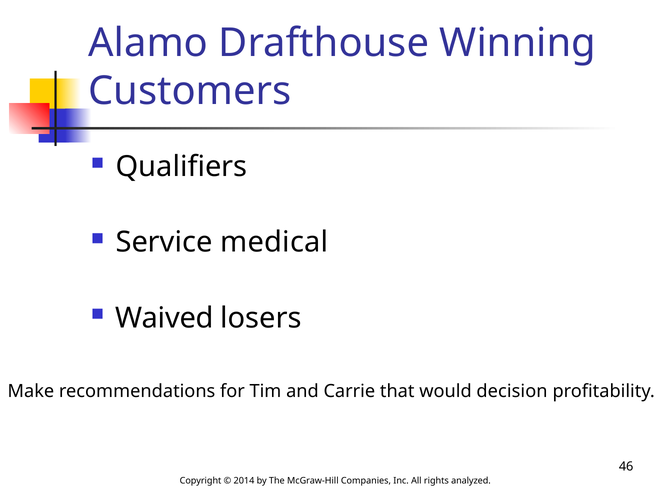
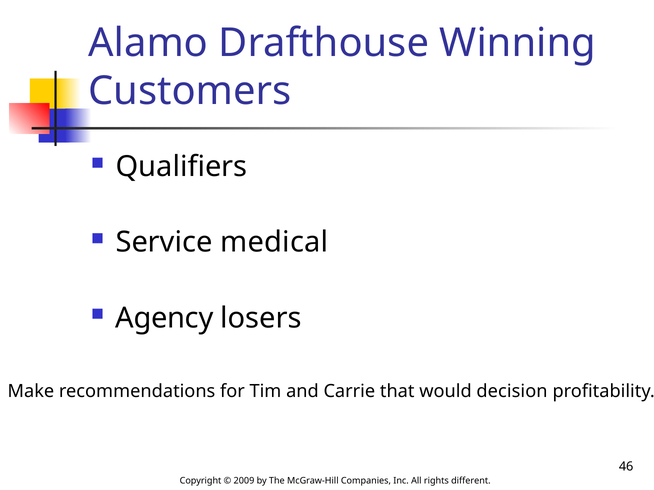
Waived: Waived -> Agency (164, 318)
2014: 2014 -> 2009 (244, 481)
analyzed: analyzed -> different (471, 481)
